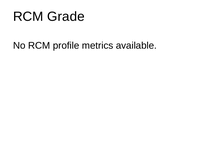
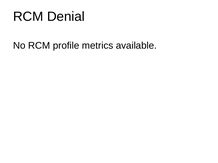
Grade: Grade -> Denial (66, 17)
